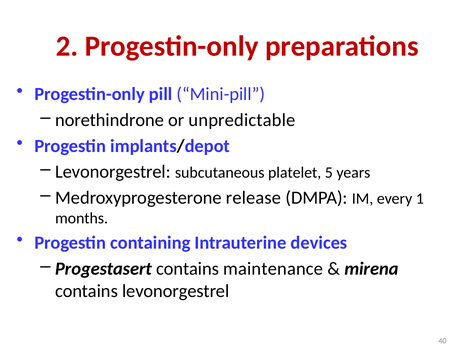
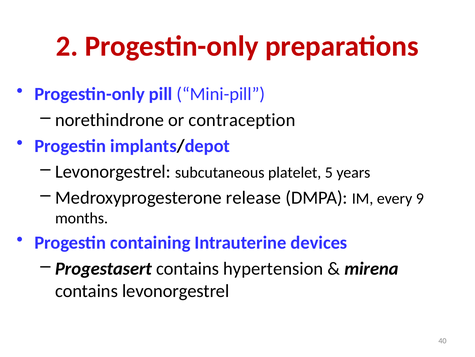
unpredictable: unpredictable -> contraception (242, 120)
1: 1 -> 9 (420, 198)
maintenance: maintenance -> hypertension (273, 268)
